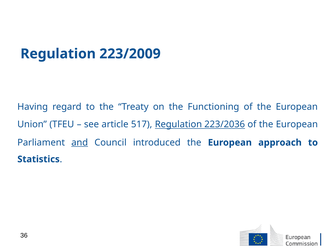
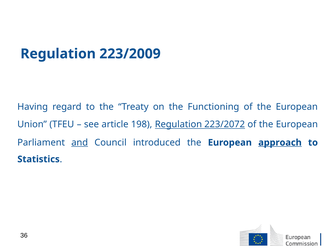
517: 517 -> 198 (142, 124)
223/2036: 223/2036 -> 223/2072 (225, 124)
approach underline: none -> present (280, 142)
